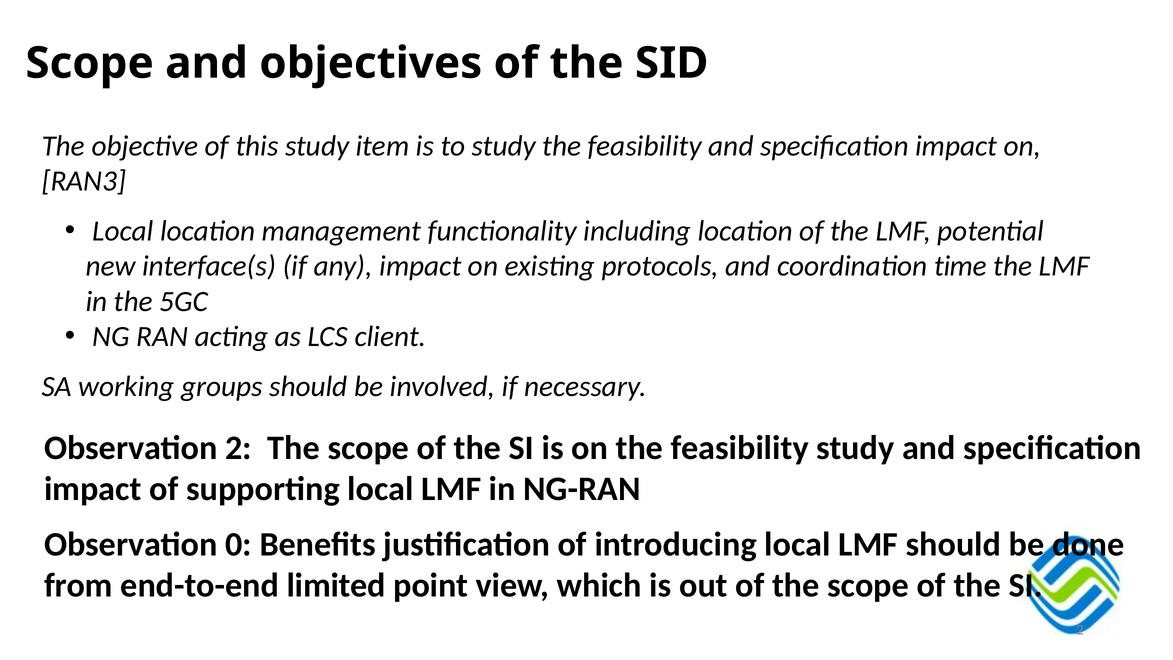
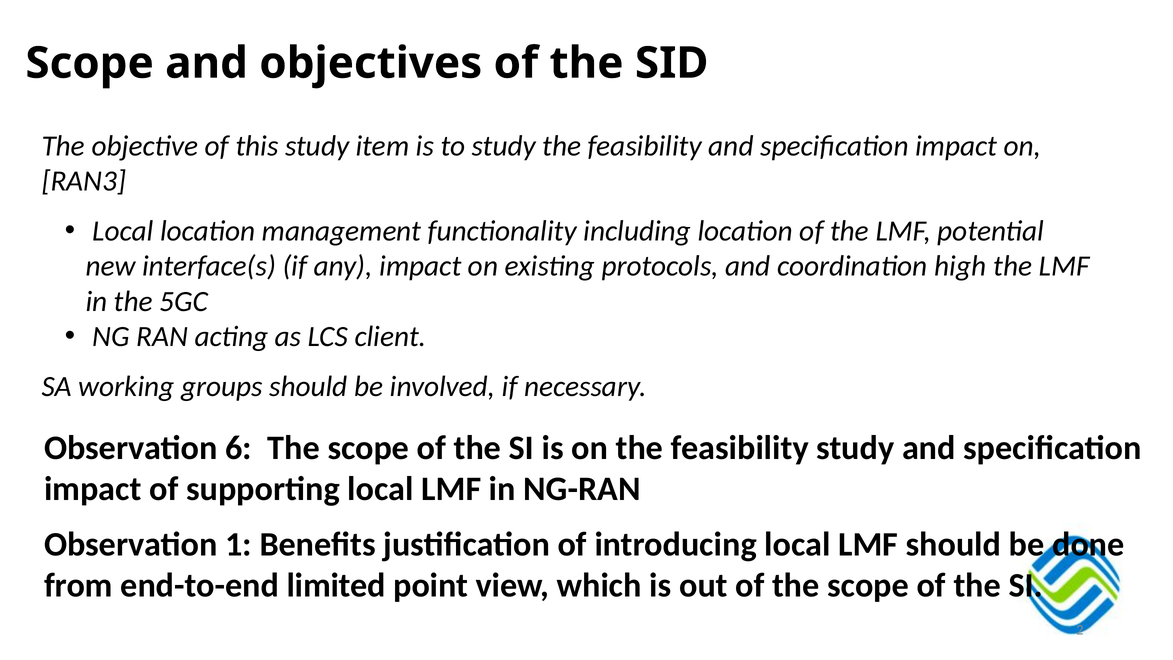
time: time -> high (960, 266)
Observation 2: 2 -> 6 (239, 448)
0: 0 -> 1 (239, 544)
